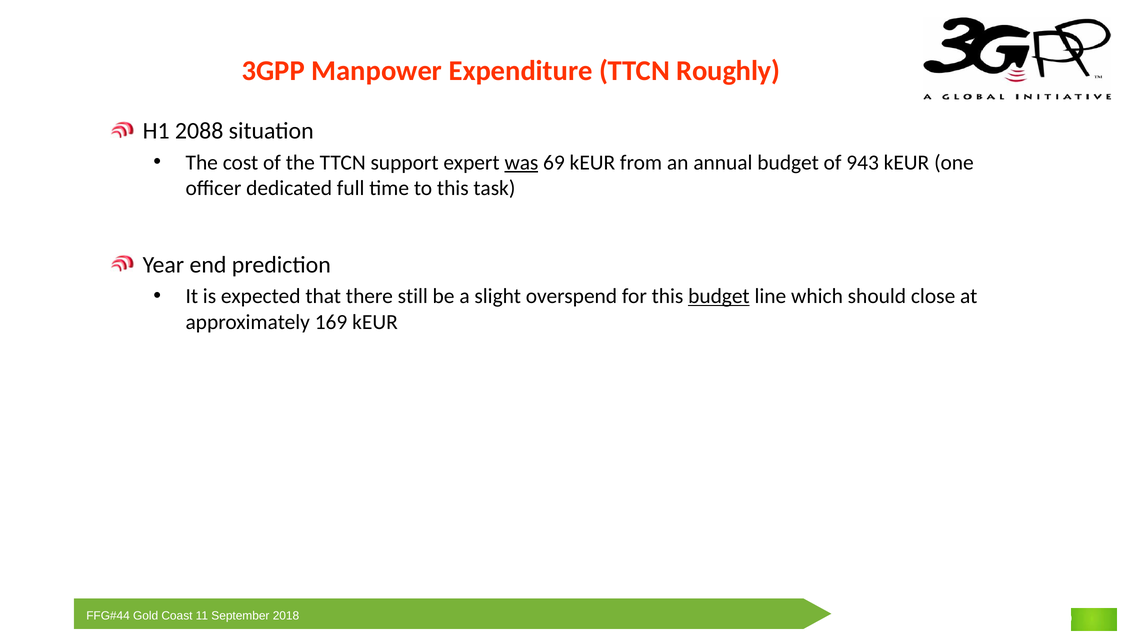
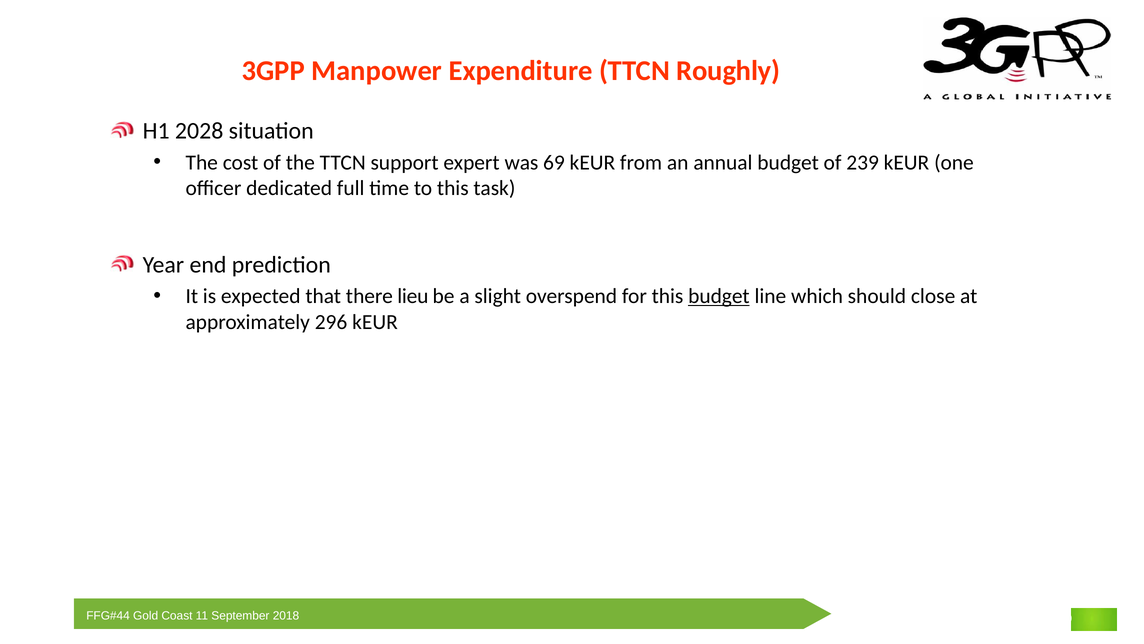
2088: 2088 -> 2028 (199, 131)
was underline: present -> none (521, 162)
943: 943 -> 239 (863, 162)
still: still -> lieu (413, 296)
169: 169 -> 296 (331, 322)
